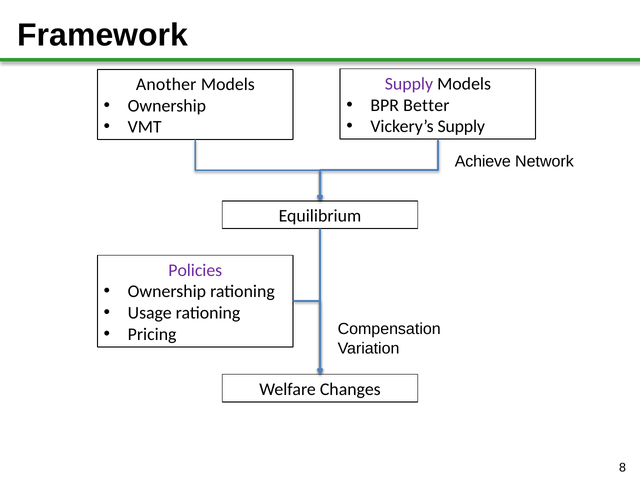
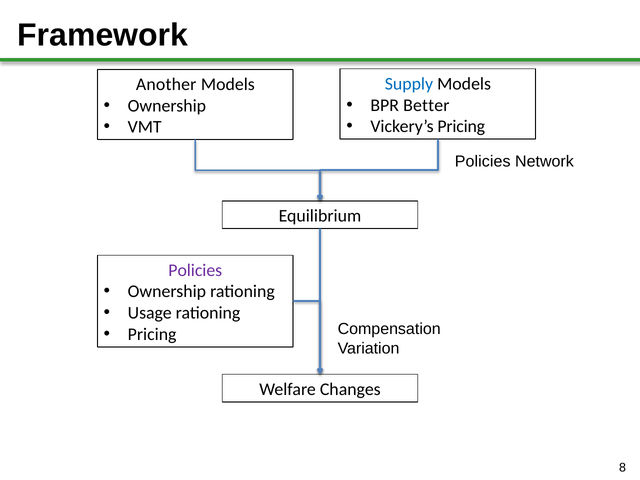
Supply colour: purple -> blue (409, 84)
Vickery’s Supply: Supply -> Pricing (461, 127)
Achieve: Achieve -> Policies (483, 162)
